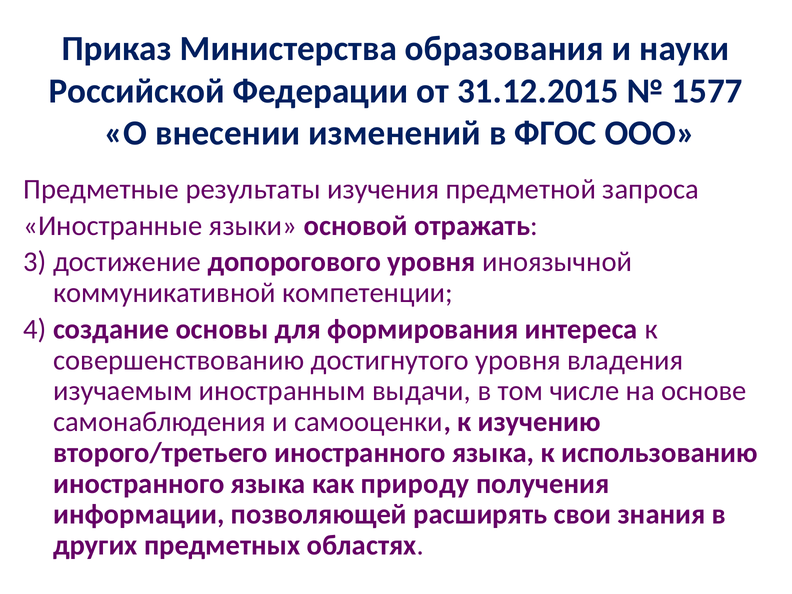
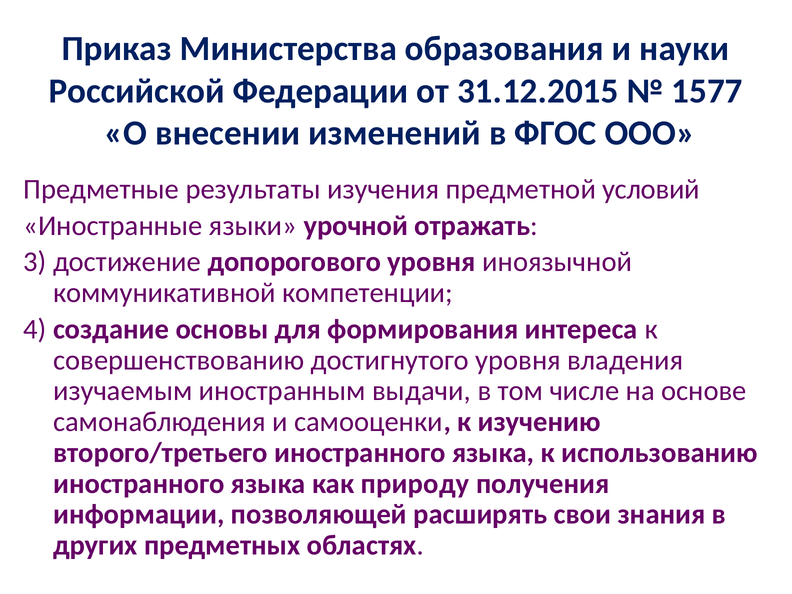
запроса: запроса -> условий (651, 189)
основой: основой -> урочной (356, 226)
